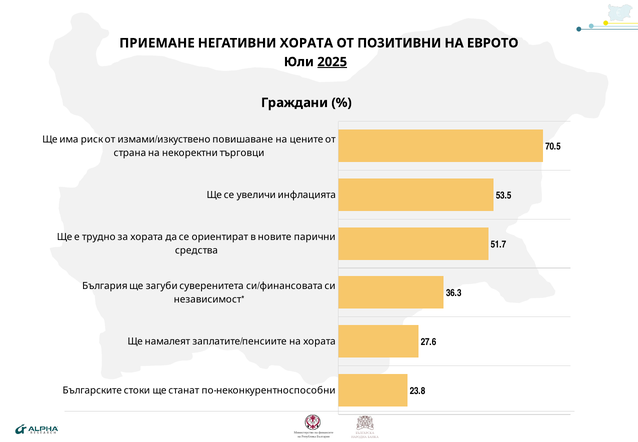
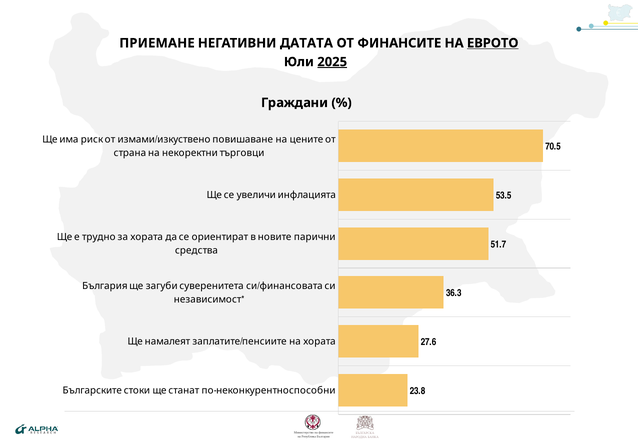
НЕГАТИВНИ ХОРАТА: ХОРАТА -> ДАТАТА (306, 43)
ОТ ПОЗИТИВНИ: ПОЗИТИВНИ -> ФИНАНСИТЕ (399, 43)
ЕВРОТО underline: none -> present (493, 43)
